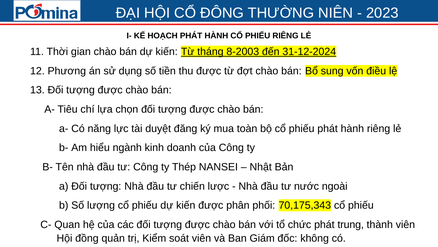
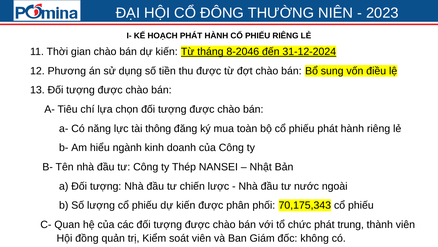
8-2003: 8-2003 -> 8-2046 (243, 52)
duyệt: duyệt -> thông (158, 128)
